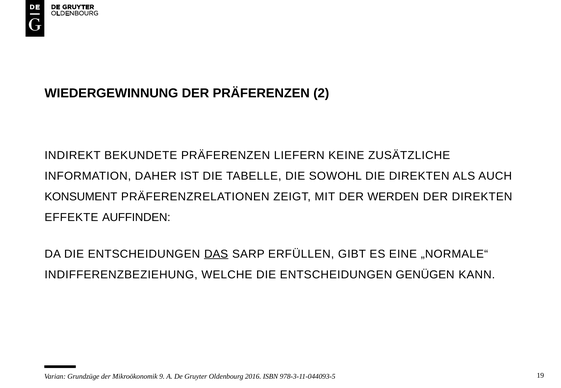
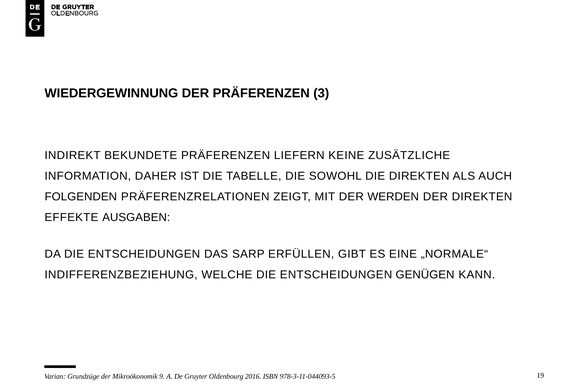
2: 2 -> 3 (321, 93)
KONSUMENT: KONSUMENT -> FOLGENDEN (81, 197)
AUFFINDEN: AUFFINDEN -> AUSGABEN (136, 218)
DAS underline: present -> none (216, 254)
